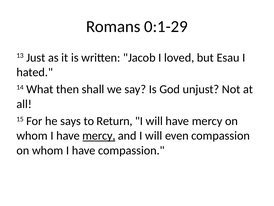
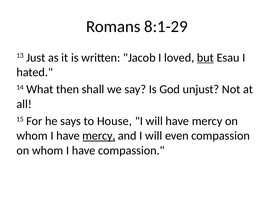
0:1-29: 0:1-29 -> 8:1-29 (166, 27)
but underline: none -> present (205, 57)
Return: Return -> House (114, 121)
